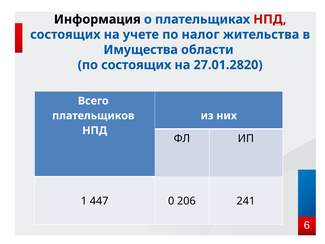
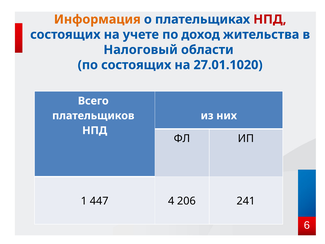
Информация colour: black -> orange (97, 19)
налог: налог -> доход (201, 35)
Имущества: Имущества -> Налоговый (141, 50)
27.01.2820: 27.01.2820 -> 27.01.1020 (228, 65)
0: 0 -> 4 (171, 201)
